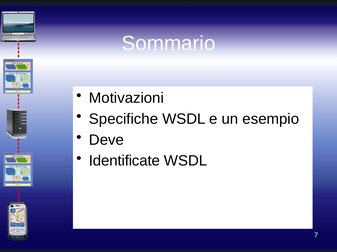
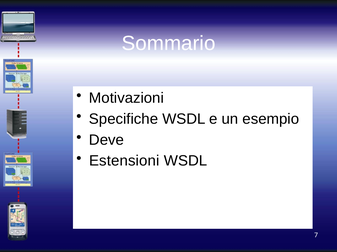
Identificate: Identificate -> Estensioni (124, 161)
